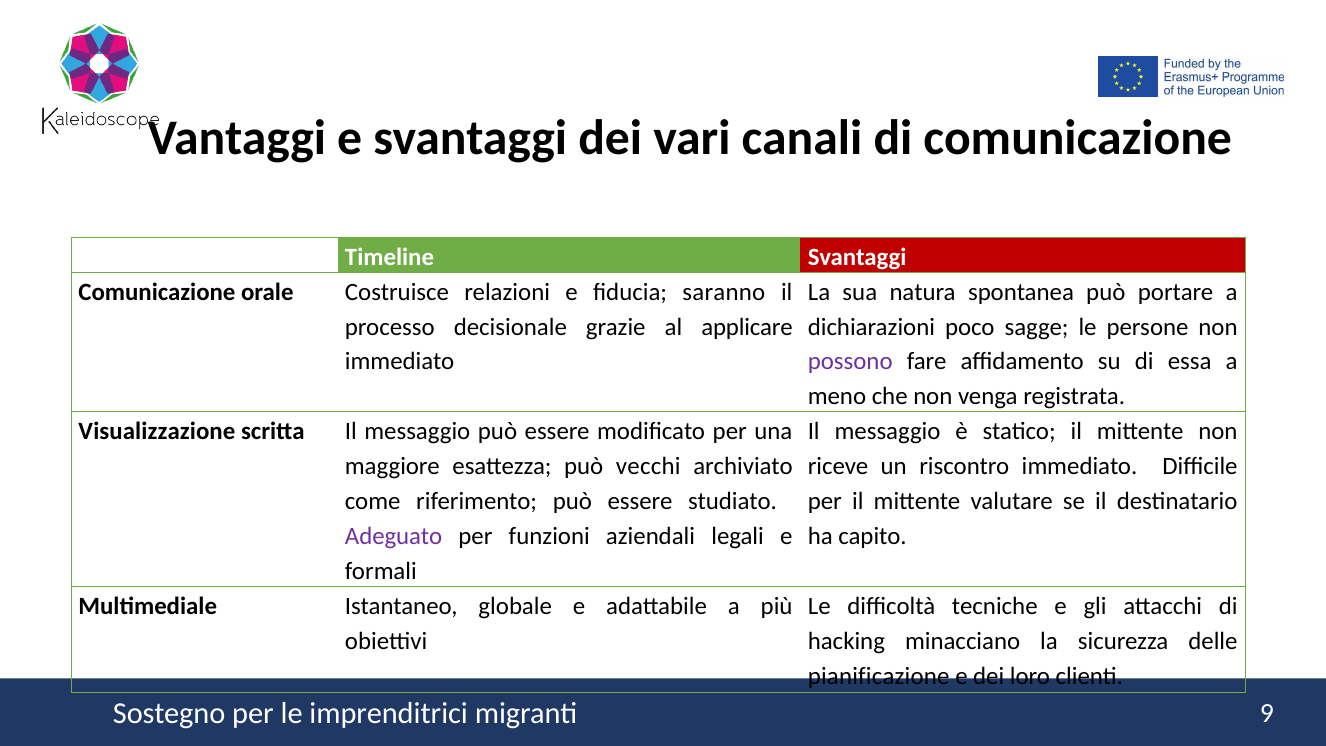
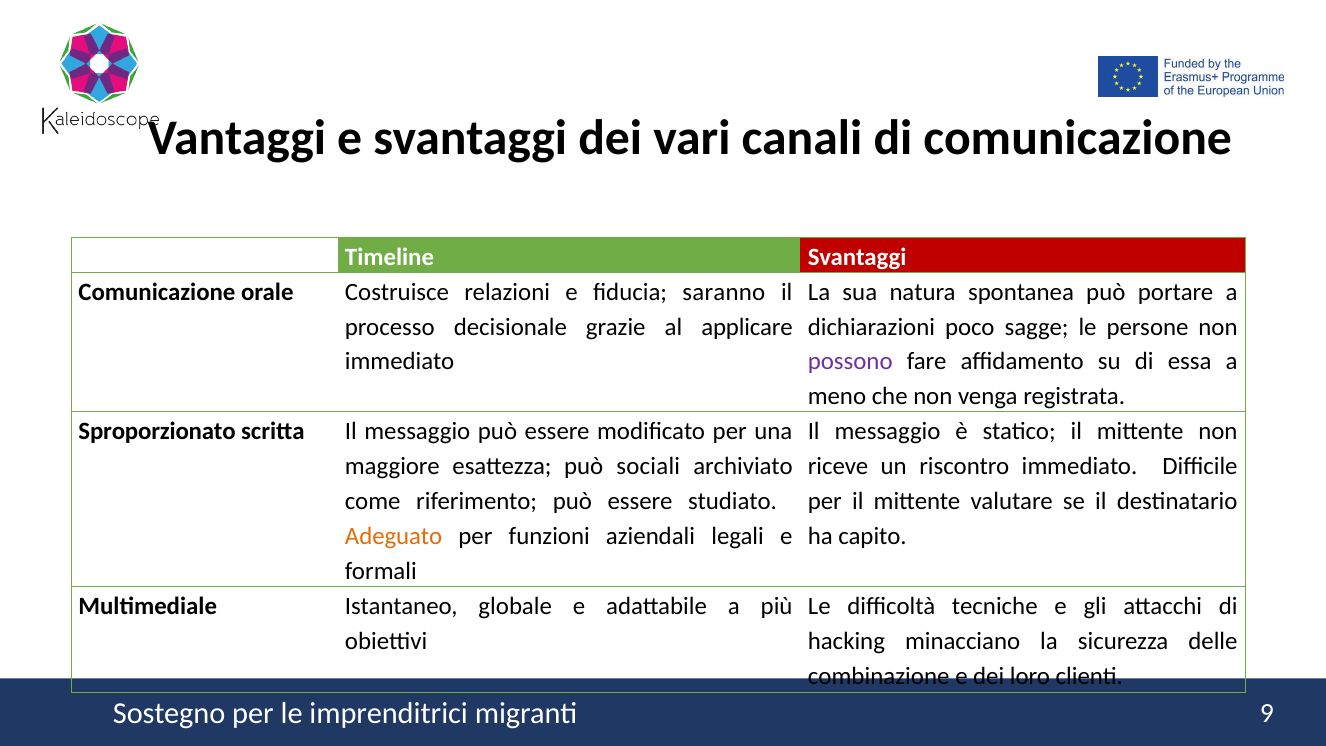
Visualizzazione: Visualizzazione -> Sproporzionato (157, 431)
vecchi: vecchi -> sociali (648, 466)
Adeguato colour: purple -> orange (394, 536)
pianificazione: pianificazione -> combinazione (879, 676)
